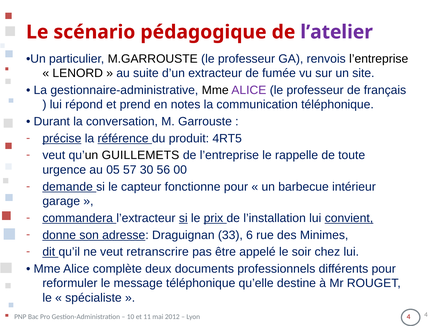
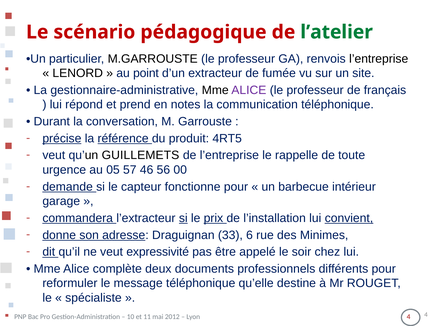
l’atelier colour: purple -> green (337, 32)
suite: suite -> point (146, 73)
30: 30 -> 46 (147, 170)
retranscrire: retranscrire -> expressivité (158, 252)
